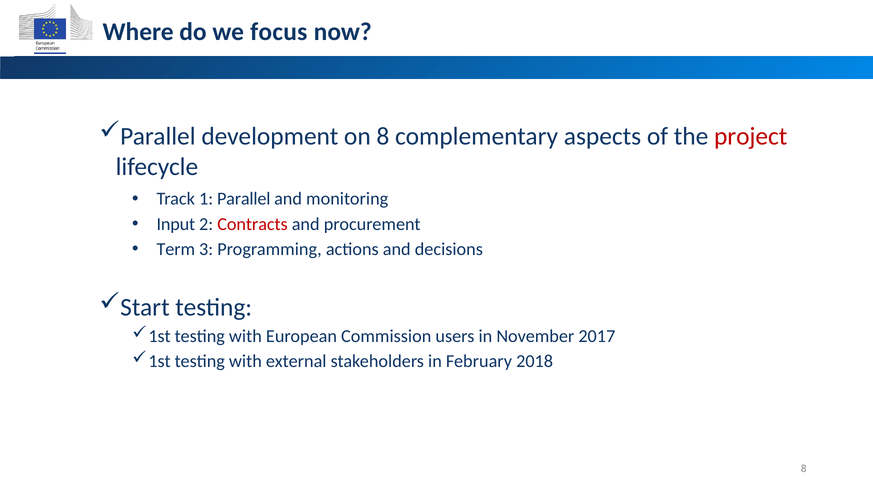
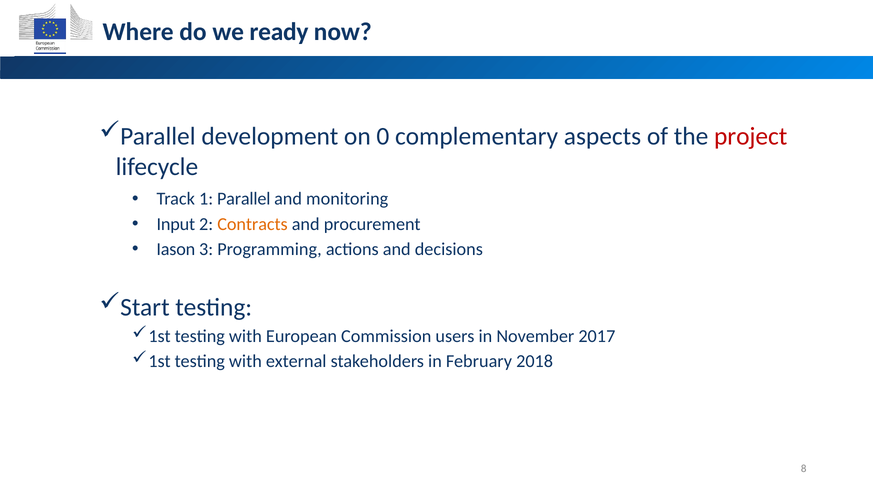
focus: focus -> ready (279, 32)
on 8: 8 -> 0 (383, 136)
Contracts colour: red -> orange (252, 224)
Term: Term -> Iason (176, 249)
